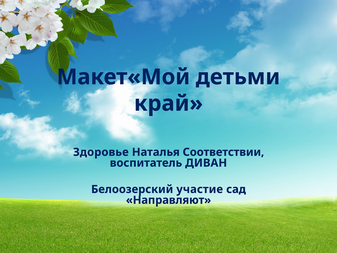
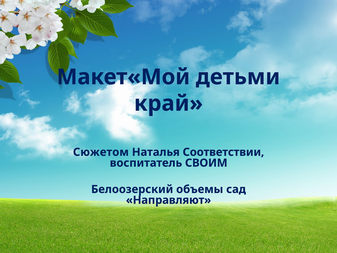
Здоровье: Здоровье -> Сюжетом (101, 152)
ДИВАН: ДИВАН -> СВОИМ (206, 163)
участие: участие -> объемы (200, 189)
